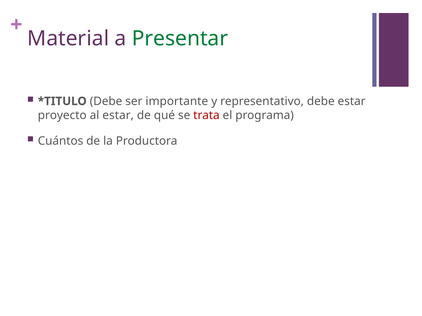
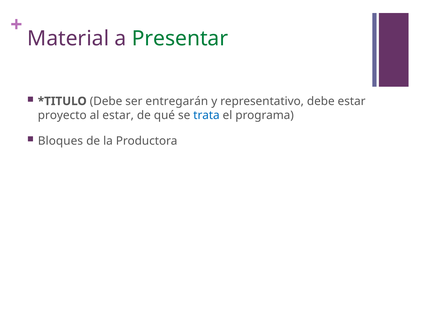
importante: importante -> entregarán (177, 101)
trata colour: red -> blue (206, 115)
Cuántos: Cuántos -> Bloques (60, 141)
